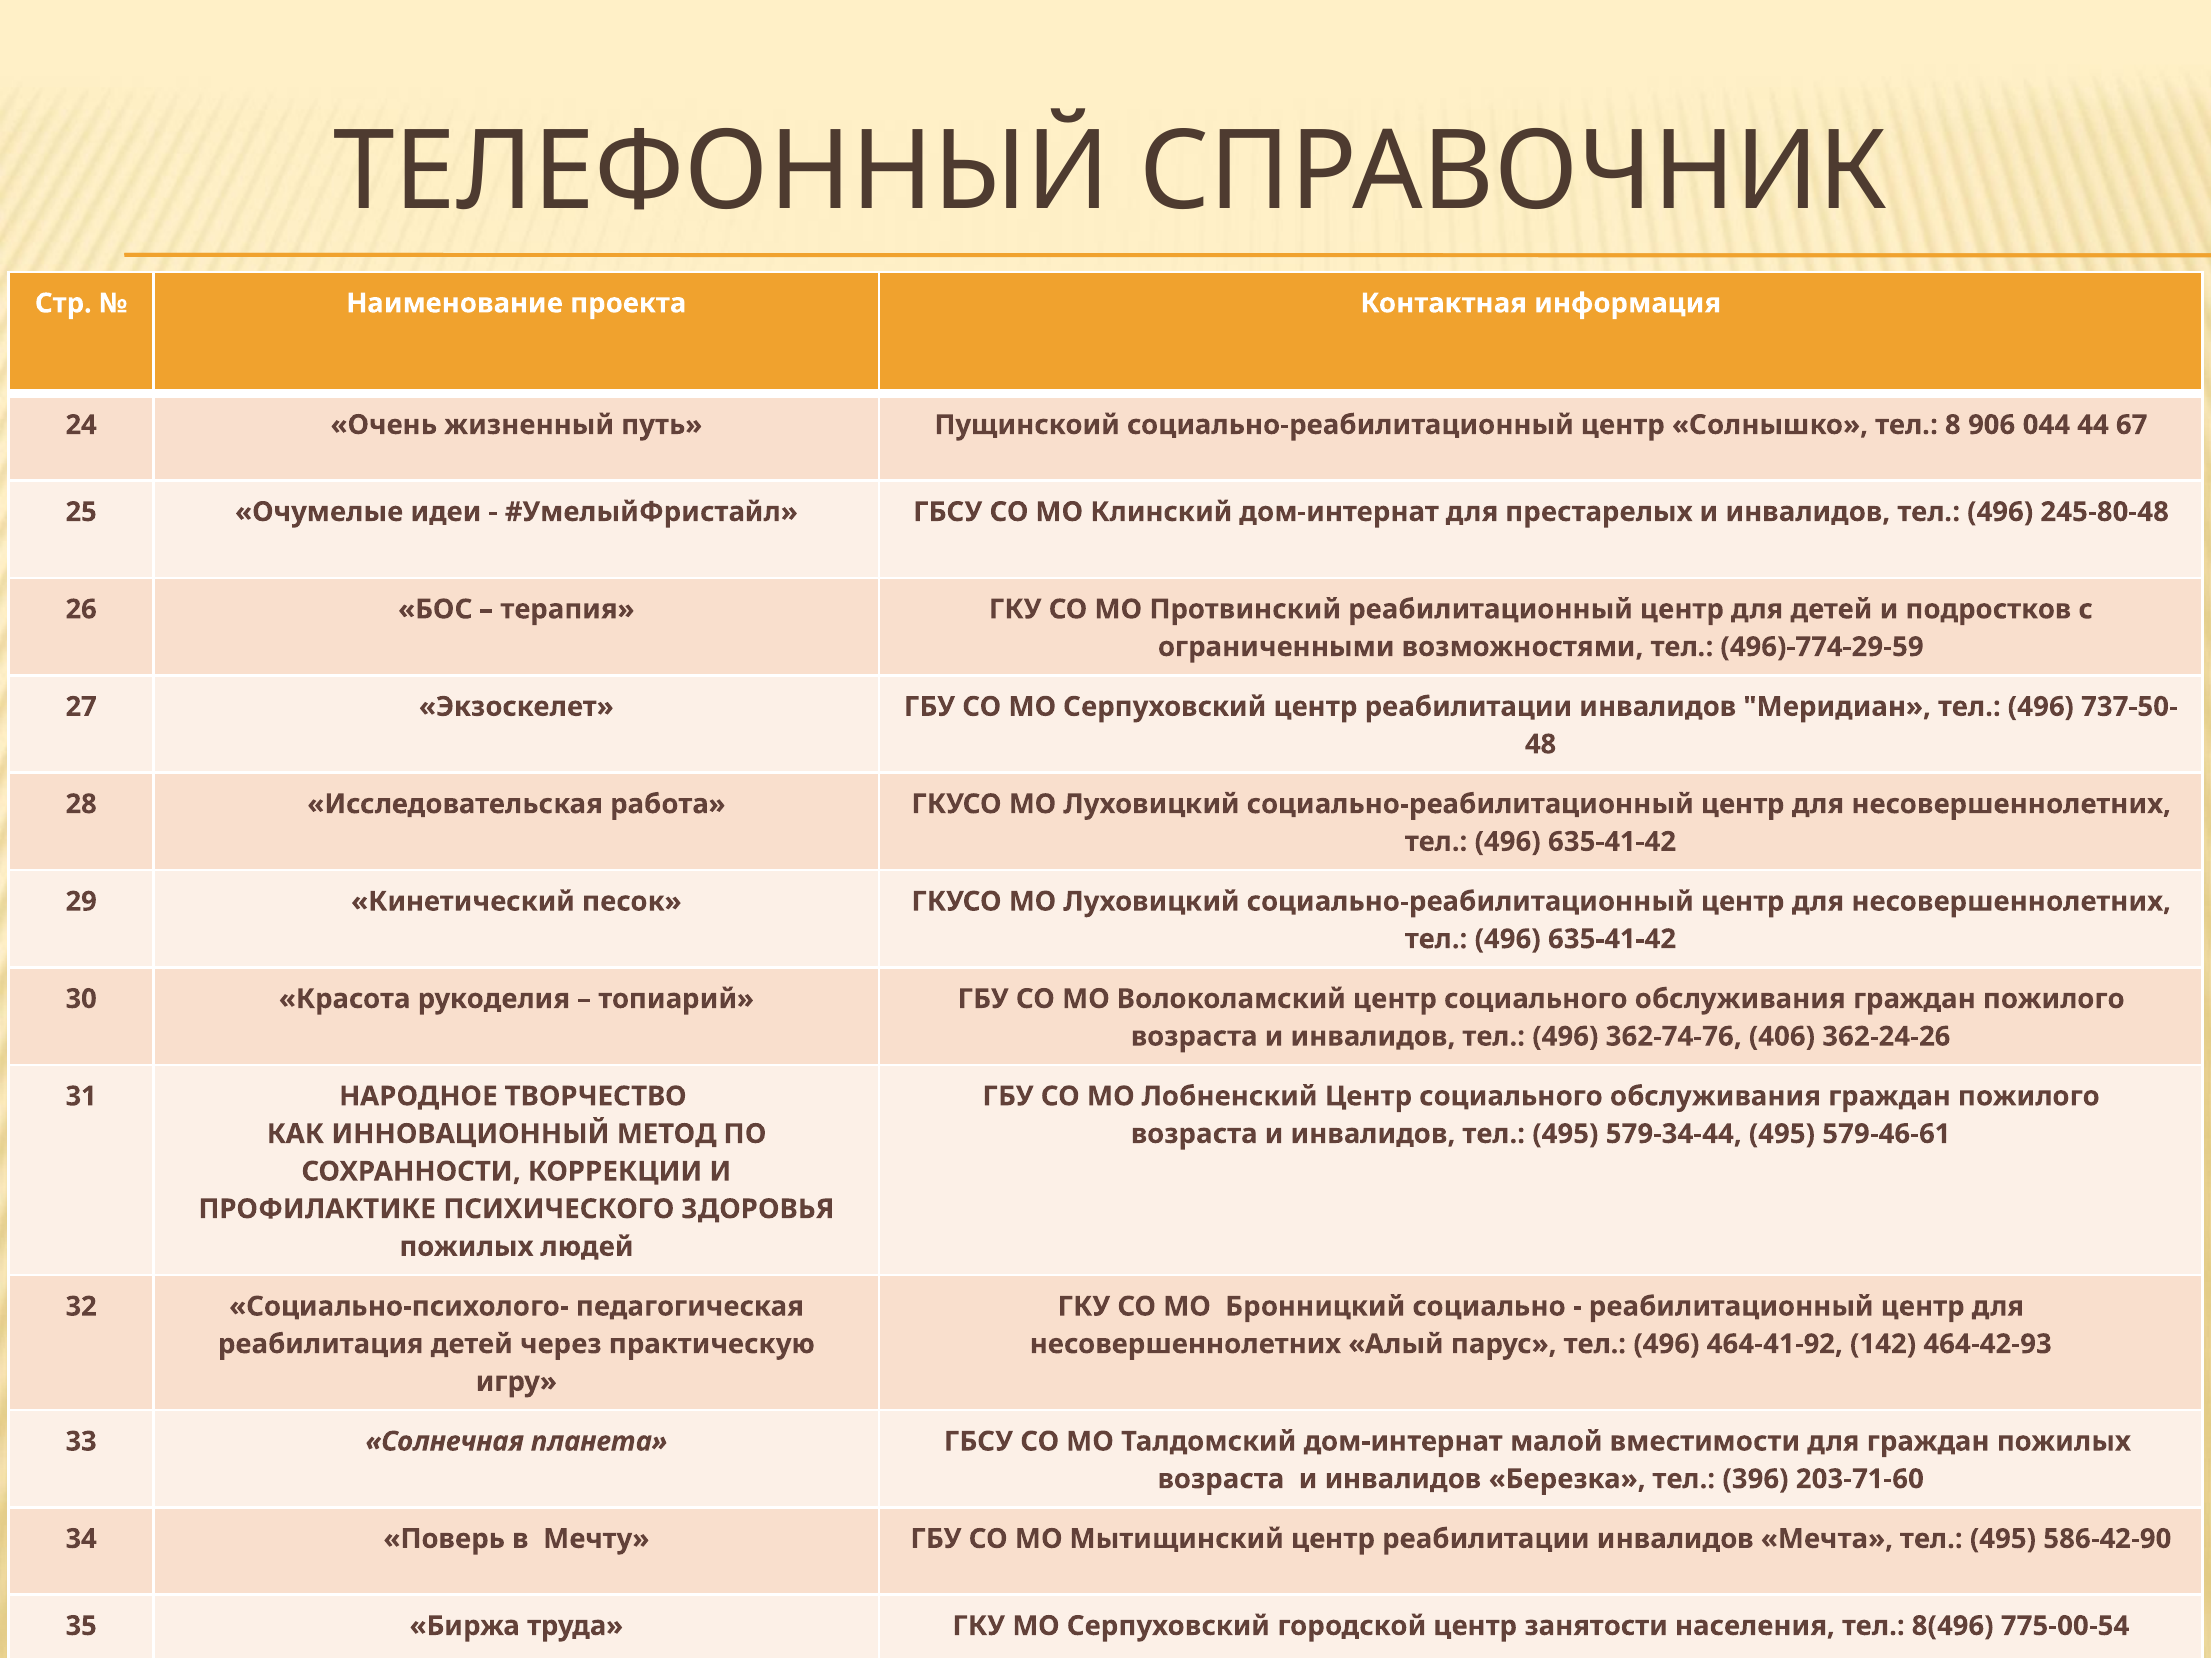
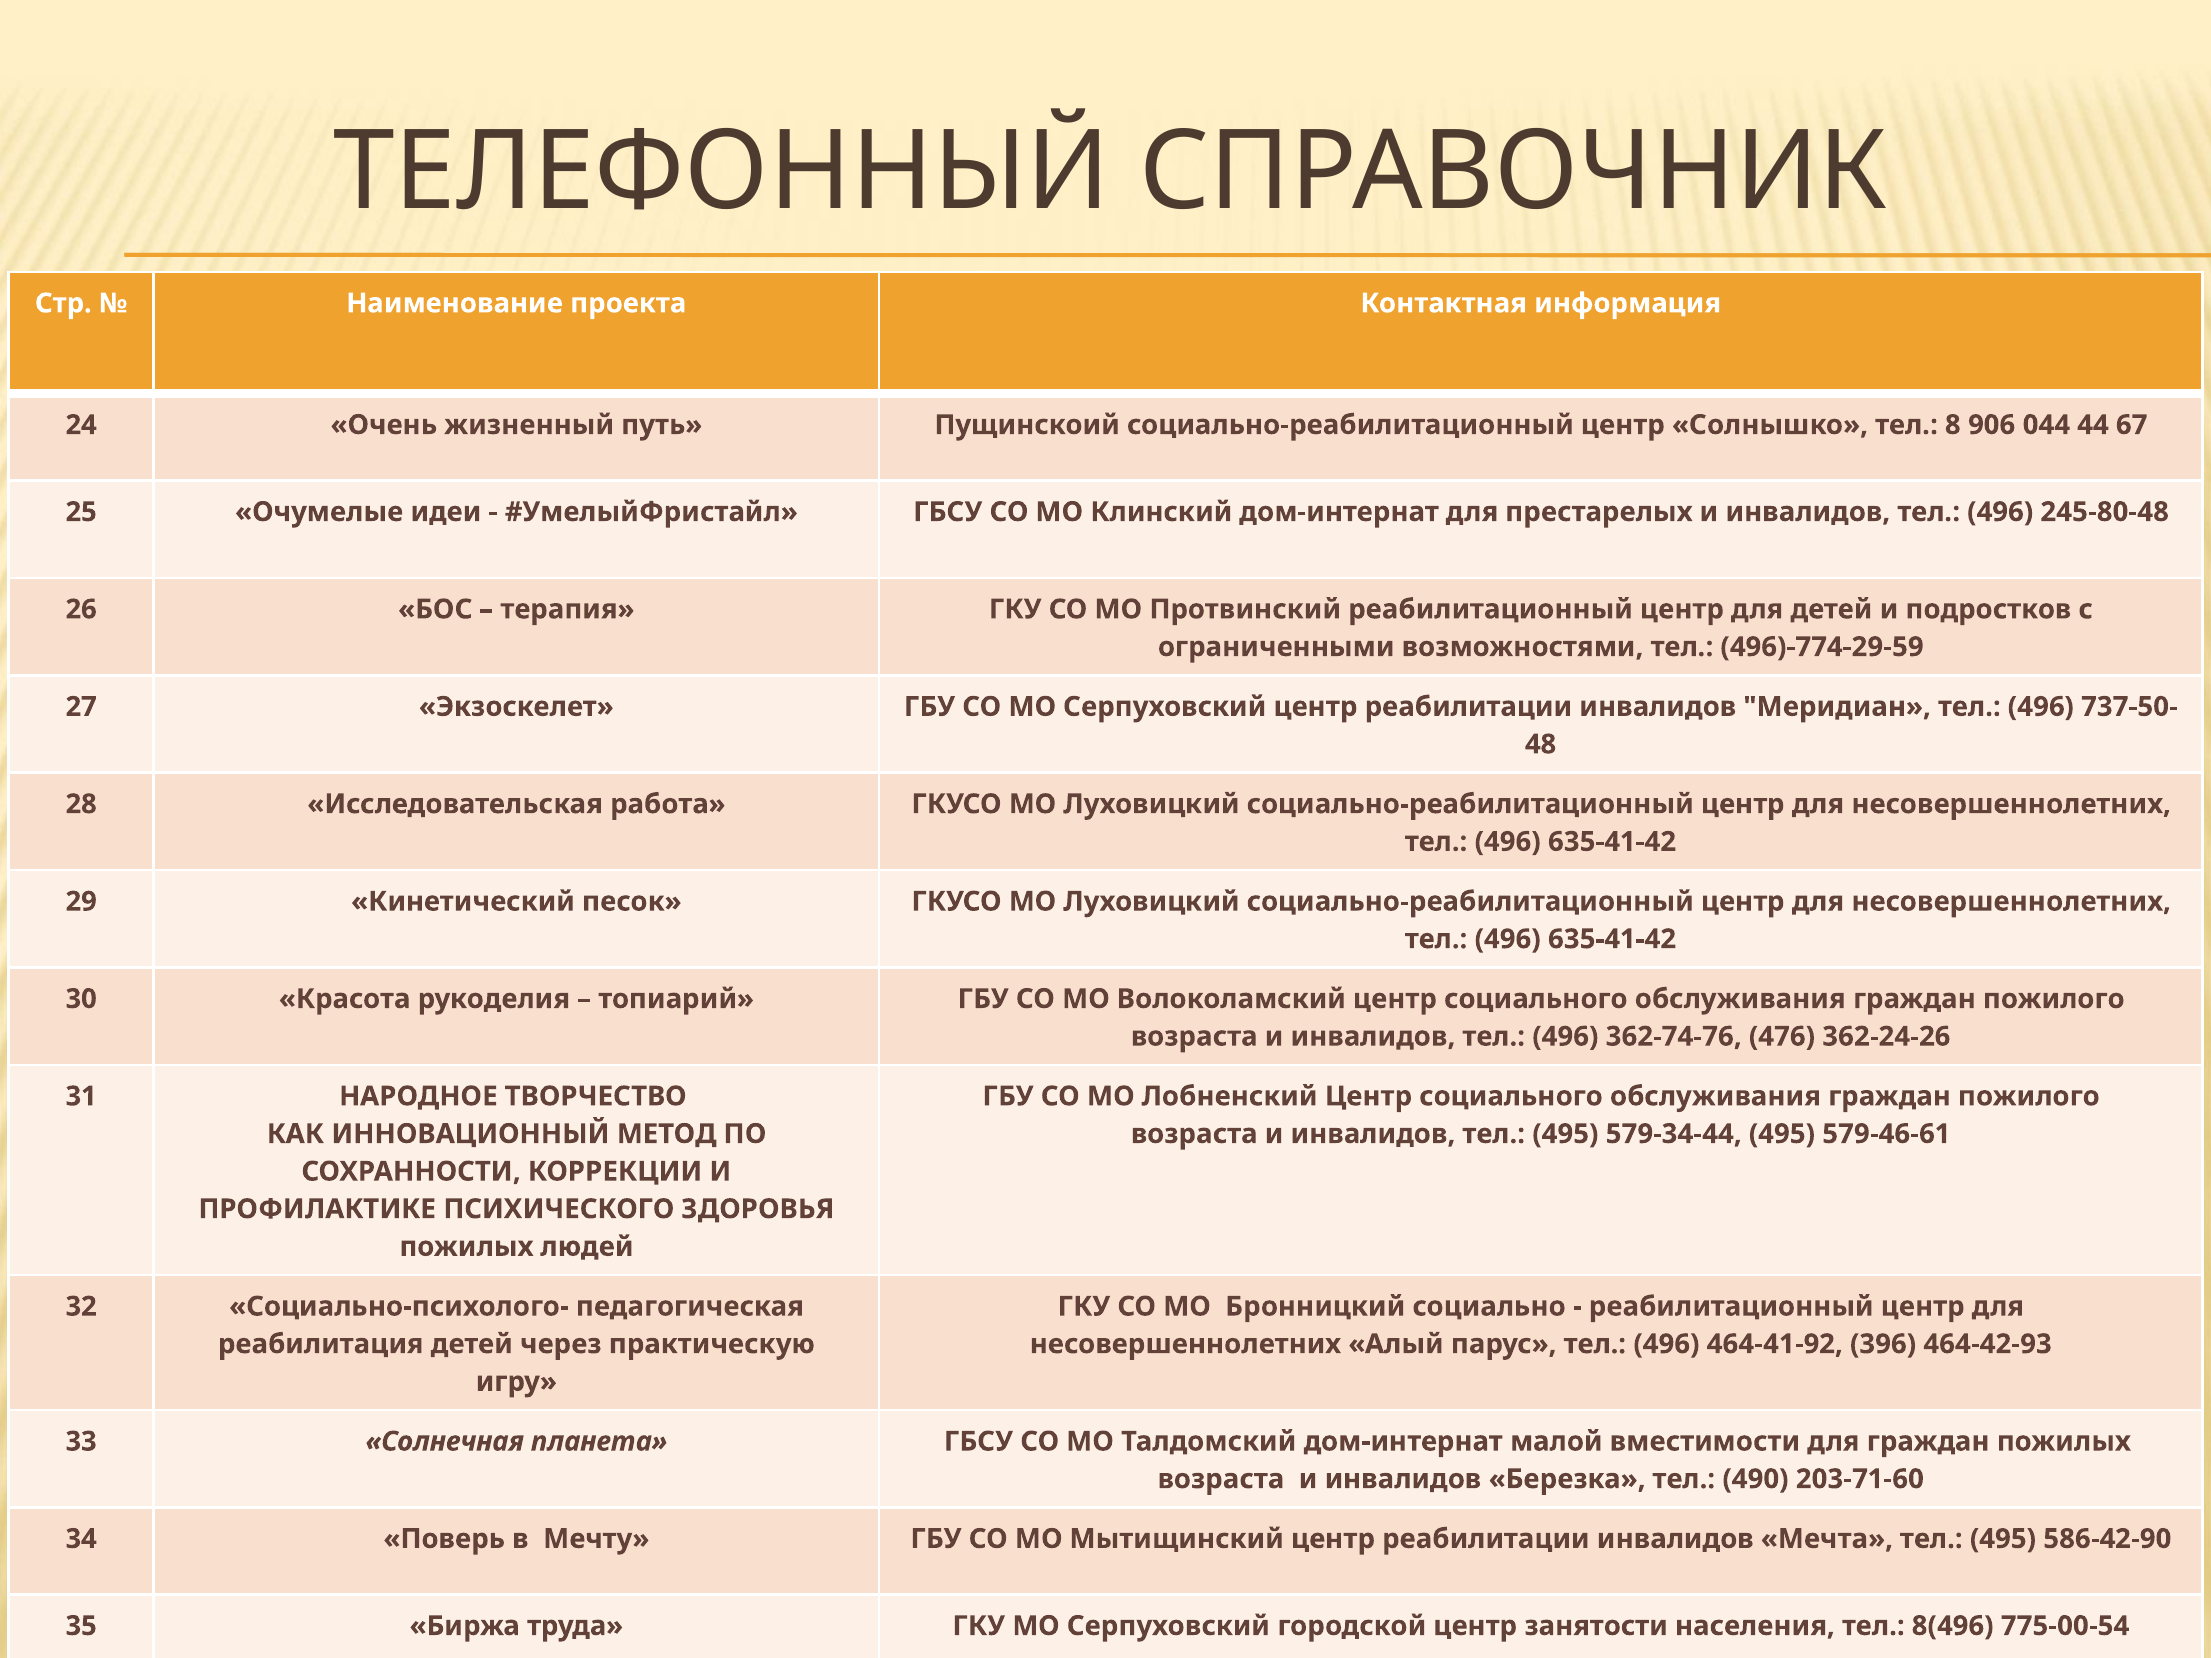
406: 406 -> 476 (1782, 1037)
142: 142 -> 396 (1883, 1344)
396: 396 -> 490 (1755, 1479)
